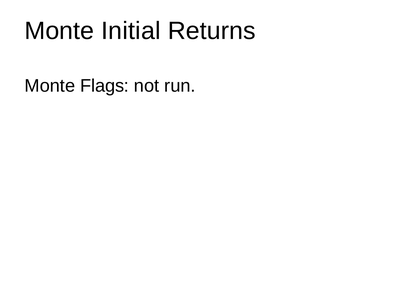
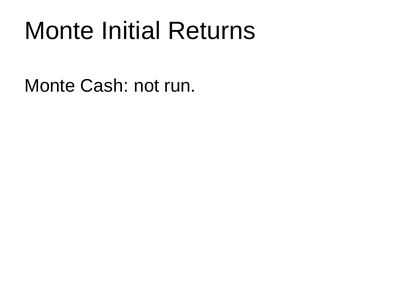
Flags: Flags -> Cash (104, 86)
